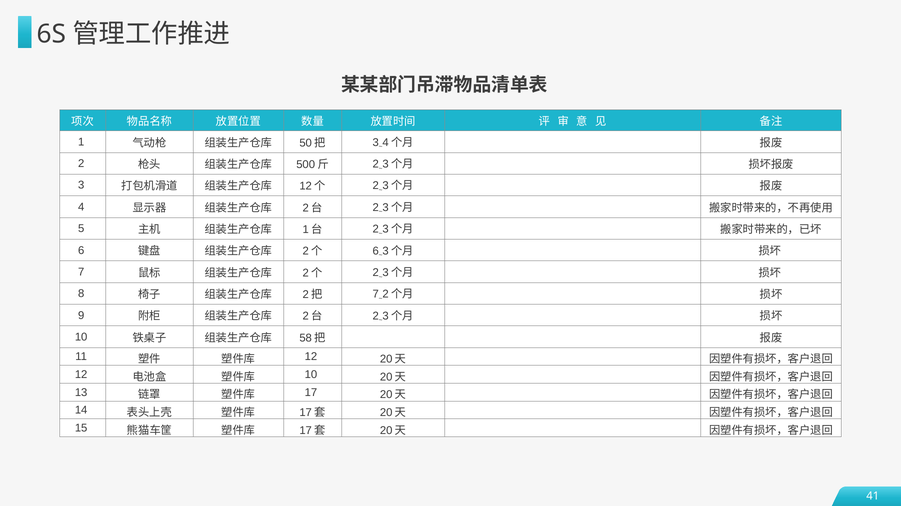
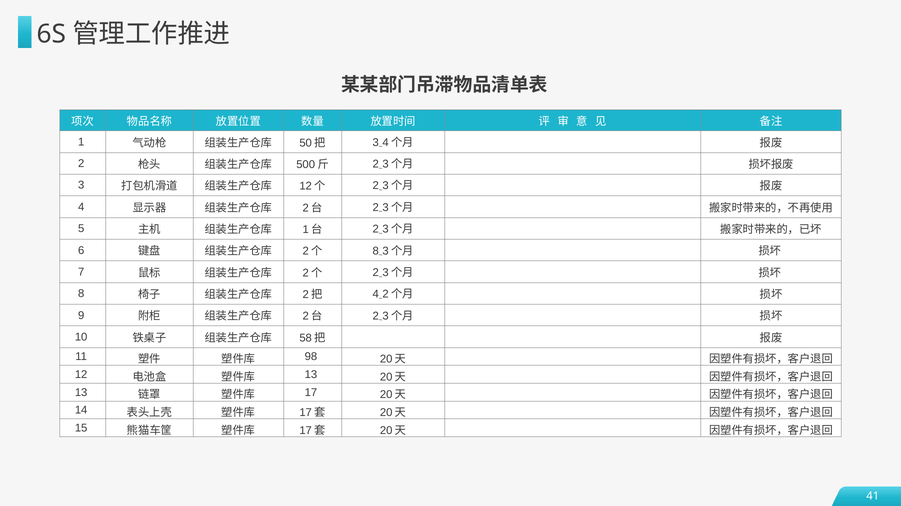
6: 6 -> 8 (376, 251)
7: 7 -> 4 (376, 295)
12: 12 -> 98 (311, 357)
10: 10 -> 13 (311, 375)
